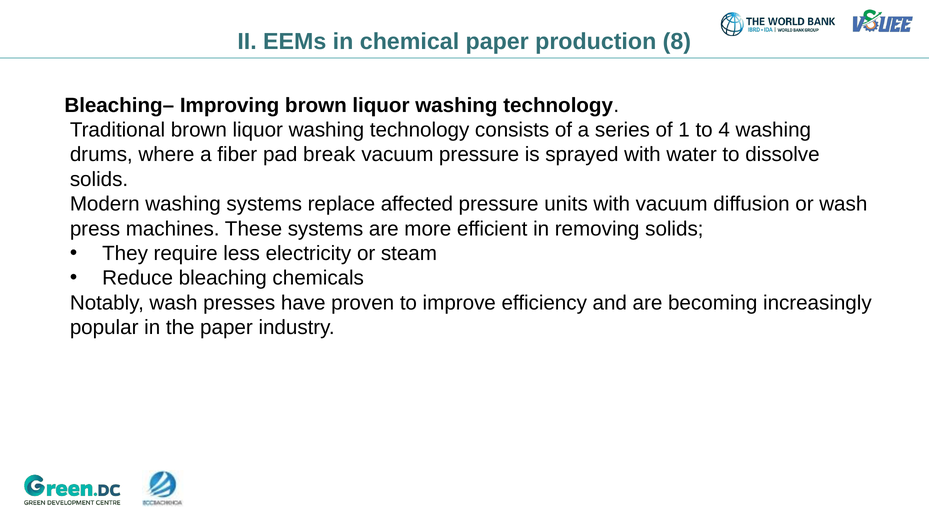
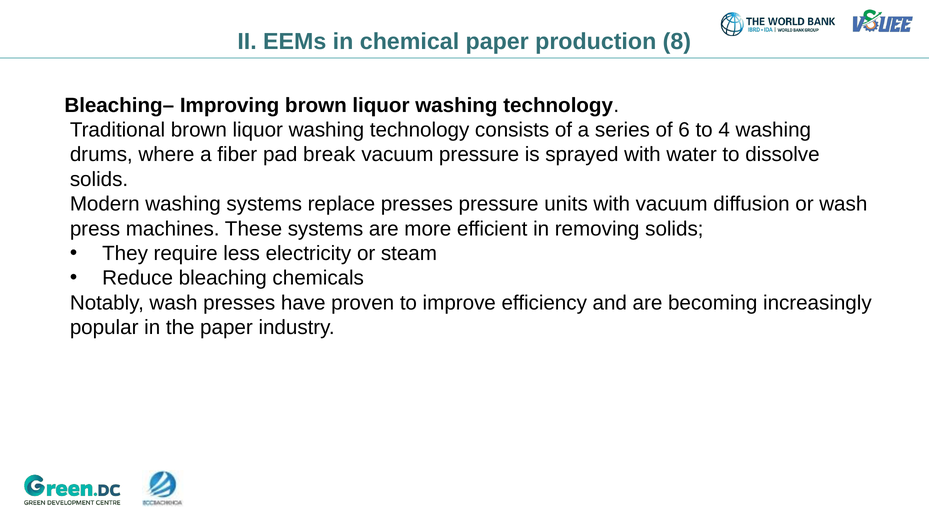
1: 1 -> 6 (684, 130)
replace affected: affected -> presses (417, 204)
